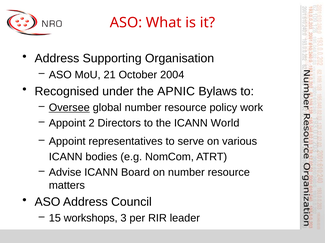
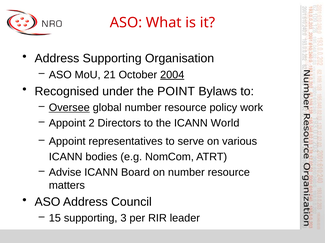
2004 underline: none -> present (172, 75)
APNIC: APNIC -> POINT (176, 92)
15 workshops: workshops -> supporting (91, 219)
